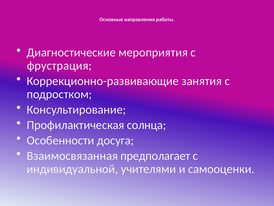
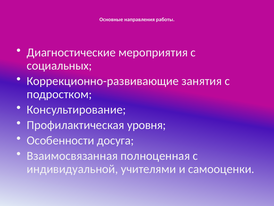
фрустрация: фрустрация -> социальных (59, 66)
солнца: солнца -> уровня (147, 125)
предполагает: предполагает -> полноценная (155, 155)
